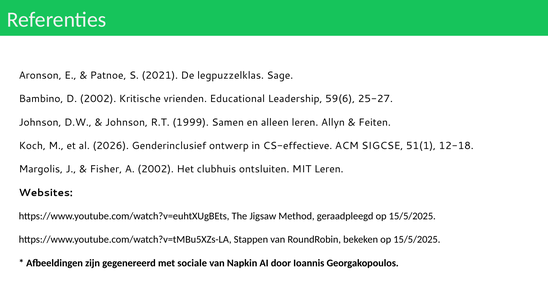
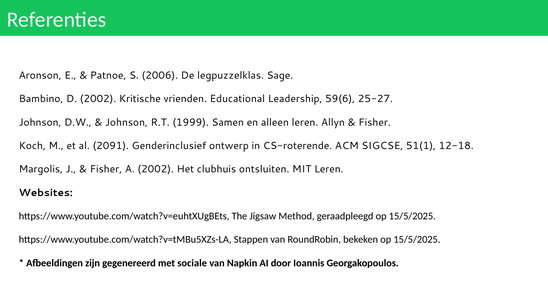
2021: 2021 -> 2006 (160, 76)
Feiten: Feiten -> Fisher (375, 122)
2026: 2026 -> 2091 (111, 146)
CS-effectieve: CS-effectieve -> CS-roterende (298, 146)
